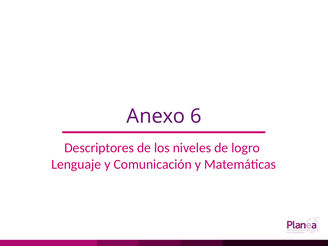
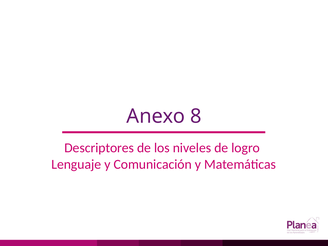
6: 6 -> 8 (196, 116)
